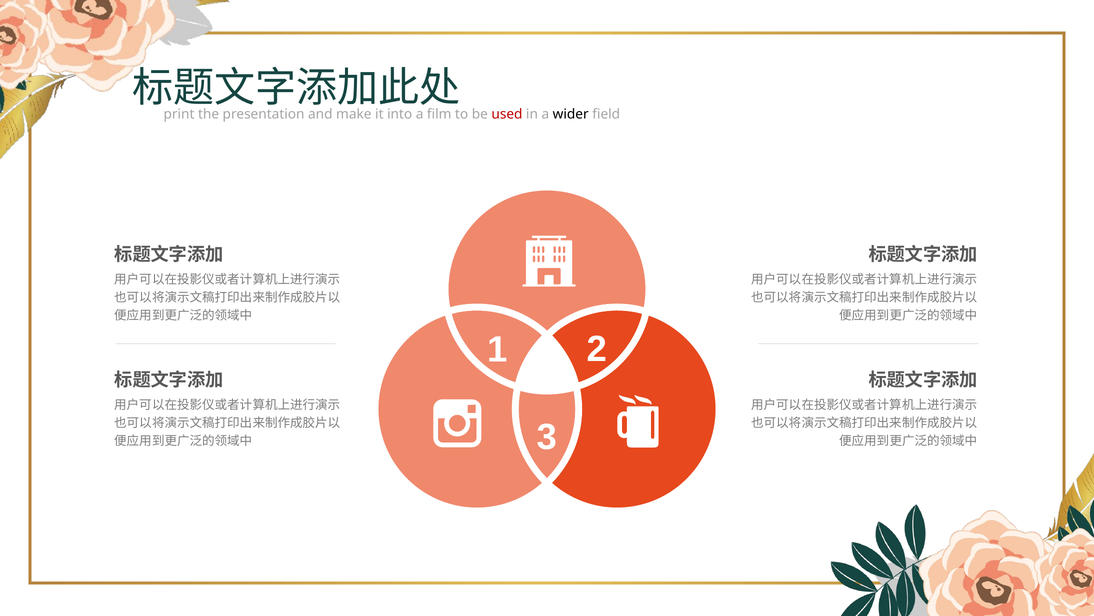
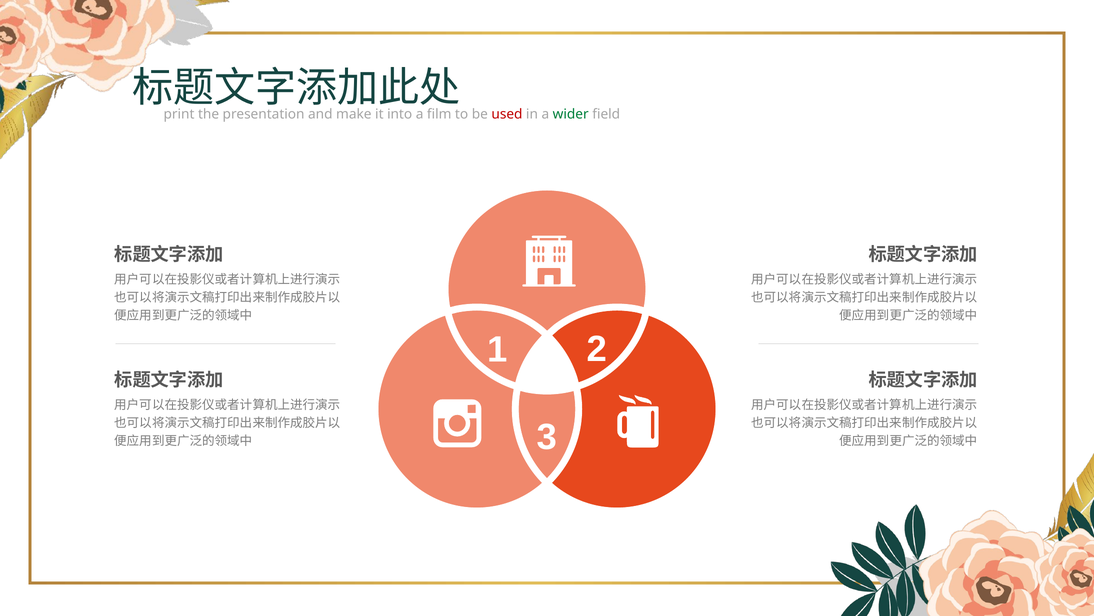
wider colour: black -> green (571, 114)
